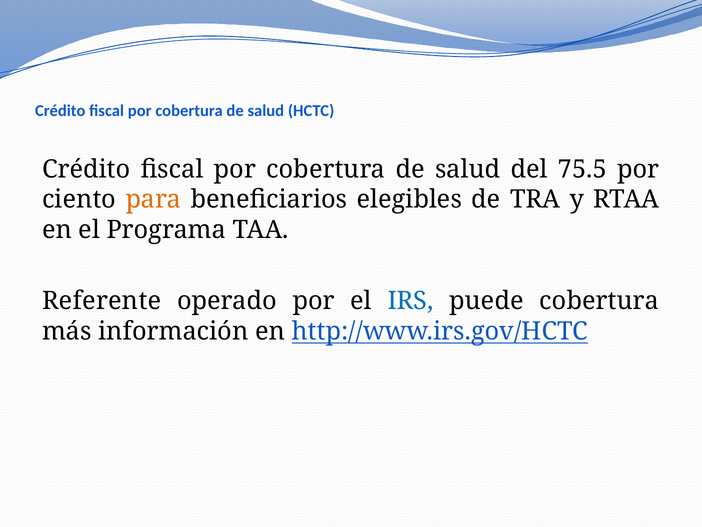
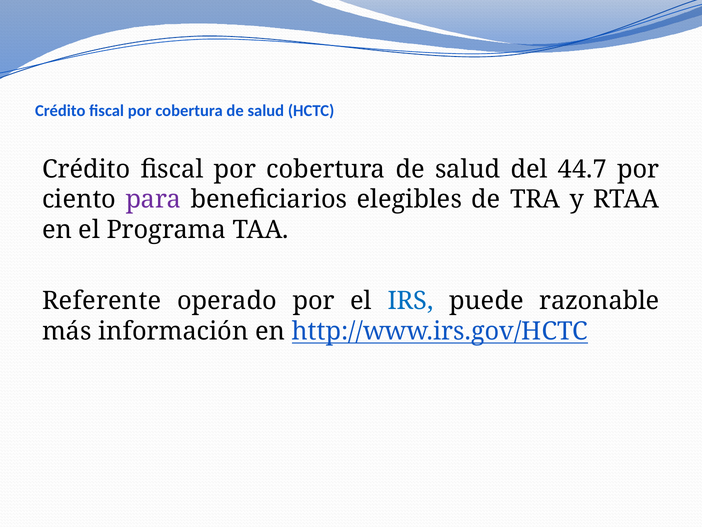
75.5: 75.5 -> 44.7 (582, 169)
para colour: orange -> purple (153, 199)
puede cobertura: cobertura -> razonable (599, 301)
